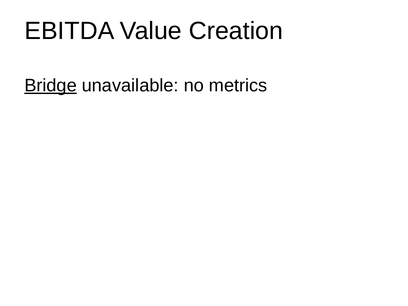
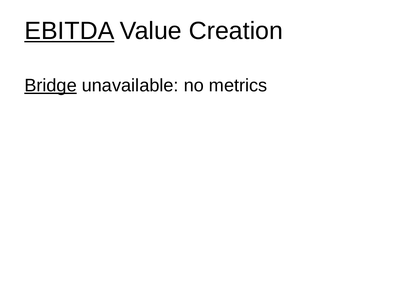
EBITDA underline: none -> present (69, 31)
